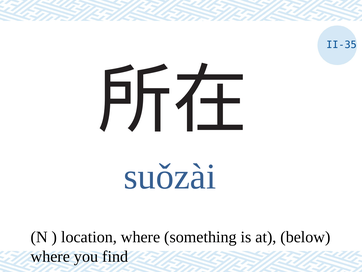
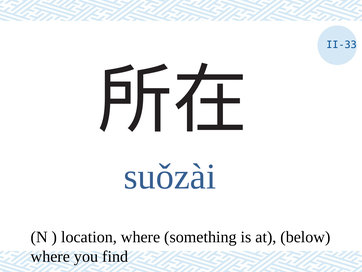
II-35: II-35 -> II-33 (342, 45)
